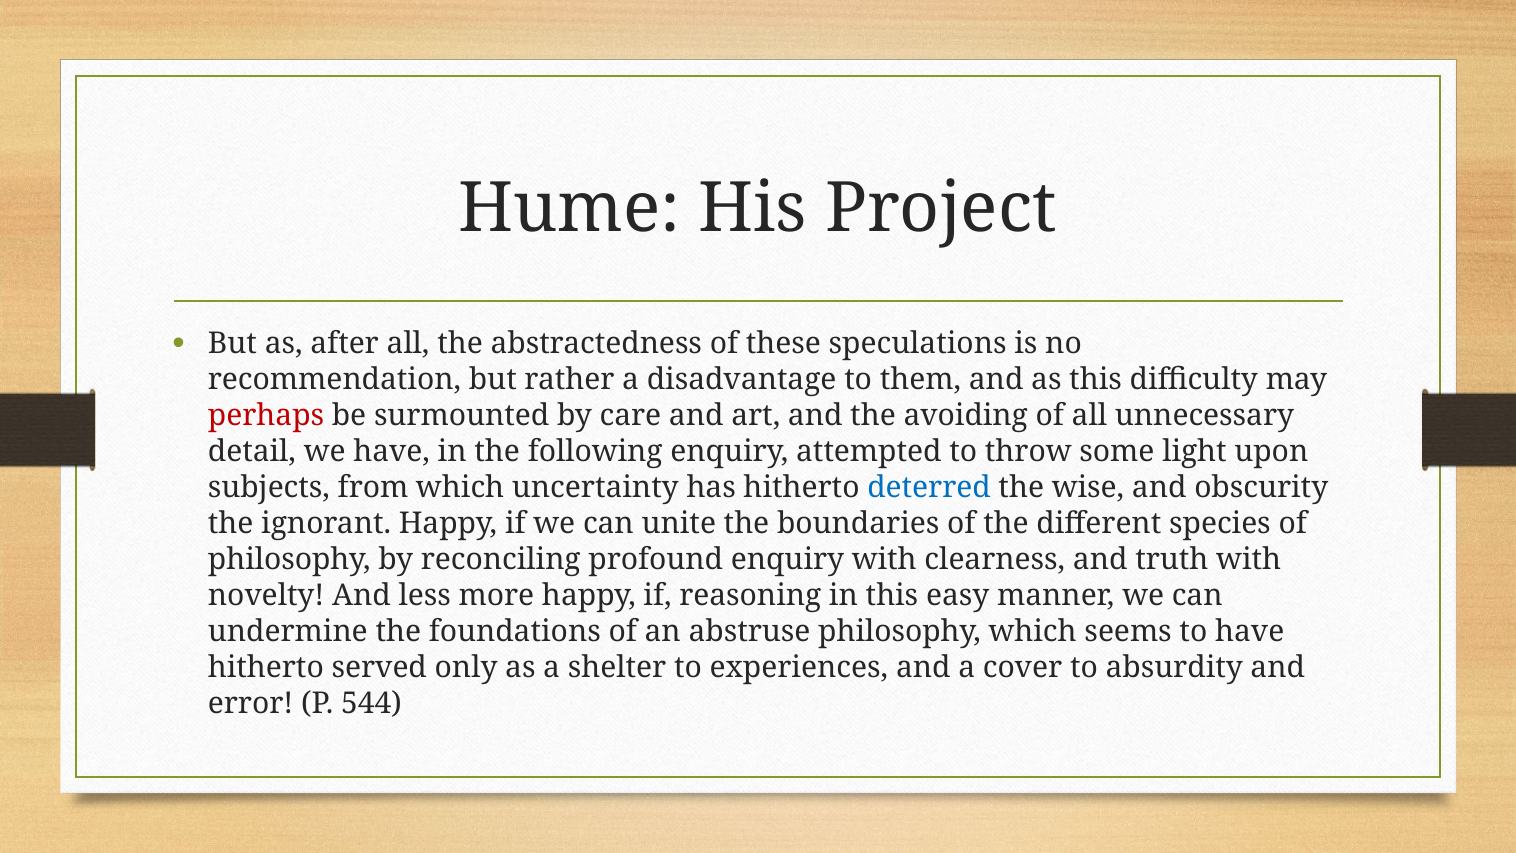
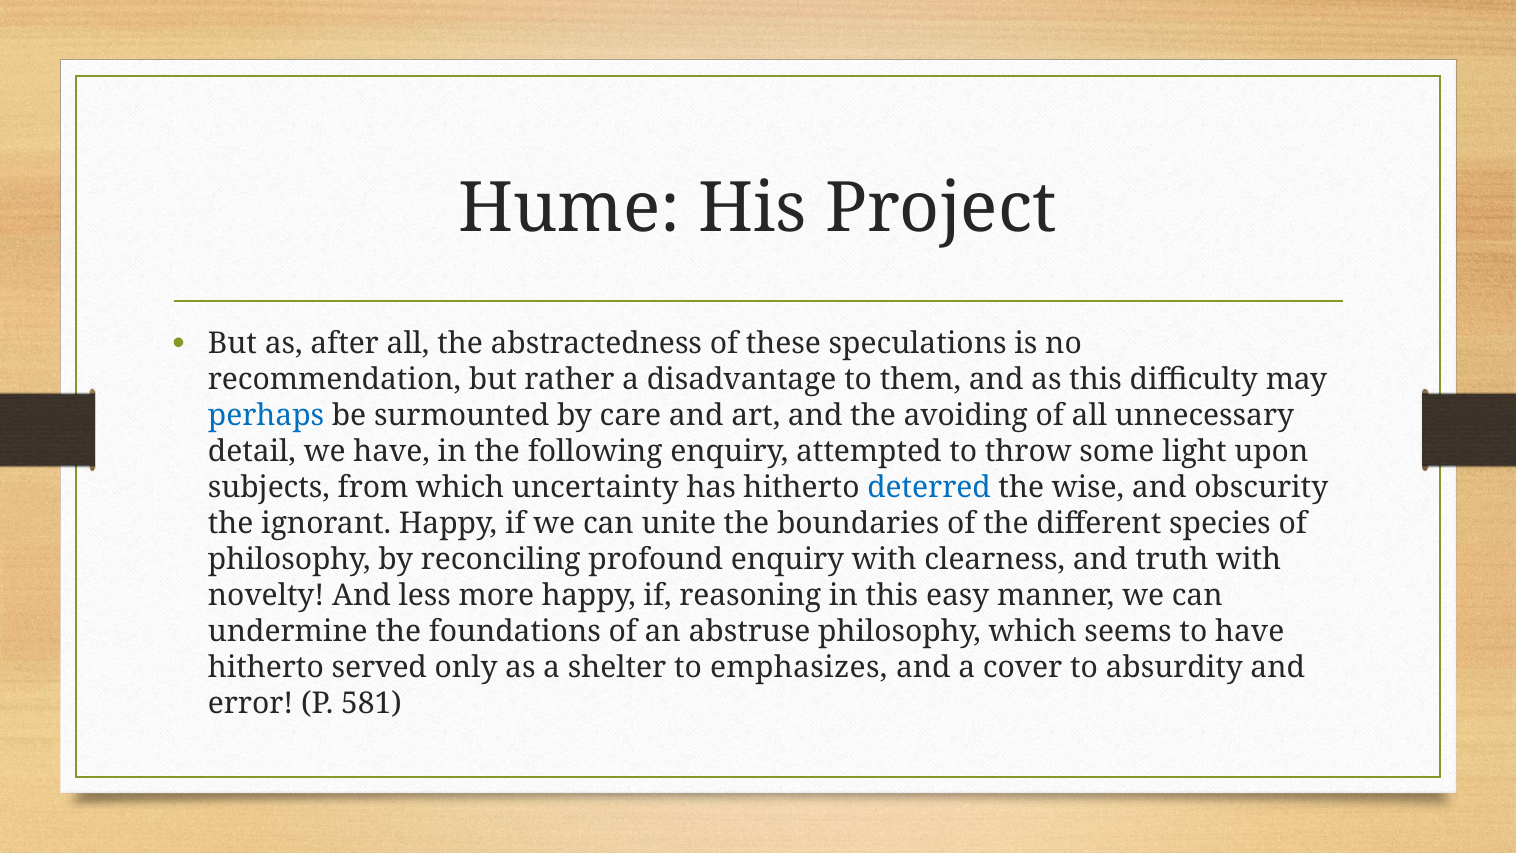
perhaps colour: red -> blue (266, 416)
experiences: experiences -> emphasizes (799, 668)
544: 544 -> 581 (372, 704)
